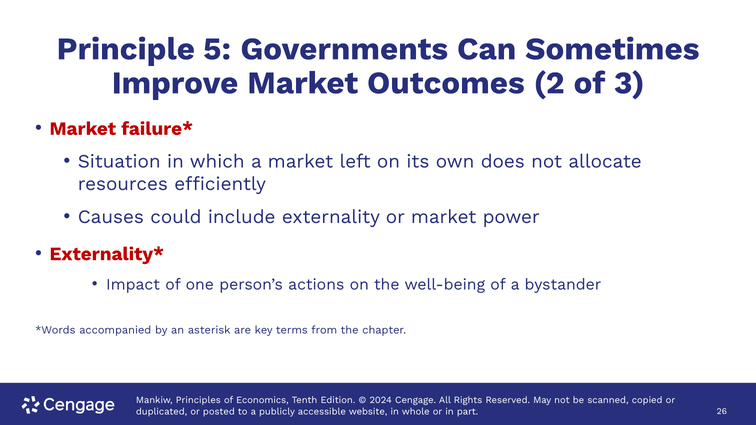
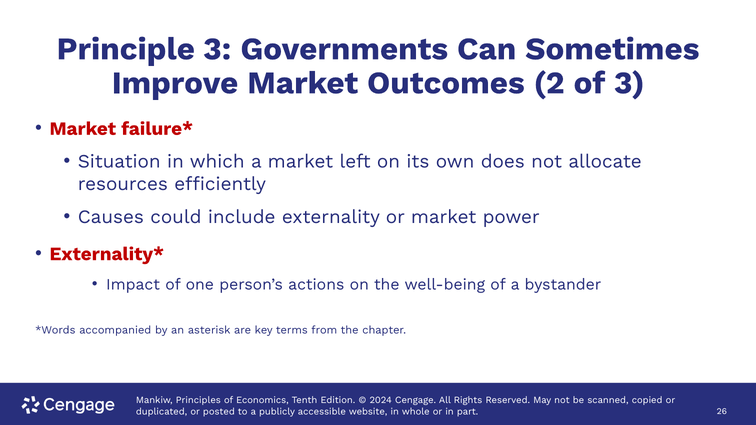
Principle 5: 5 -> 3 (217, 49)
